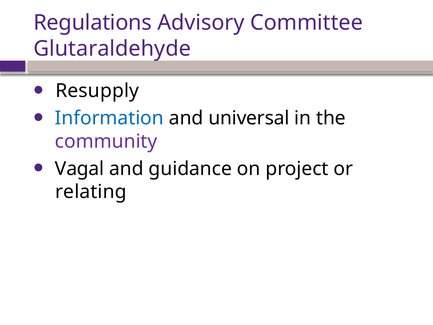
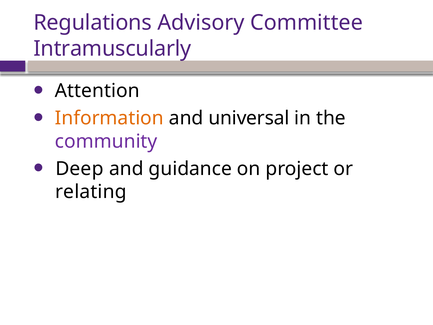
Glutaraldehyde: Glutaraldehyde -> Intramuscularly (112, 49)
Resupply: Resupply -> Attention (97, 91)
Information colour: blue -> orange (109, 118)
Vagal: Vagal -> Deep (79, 169)
